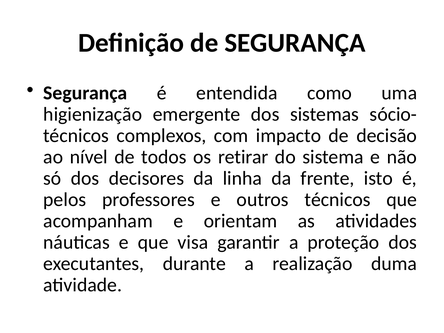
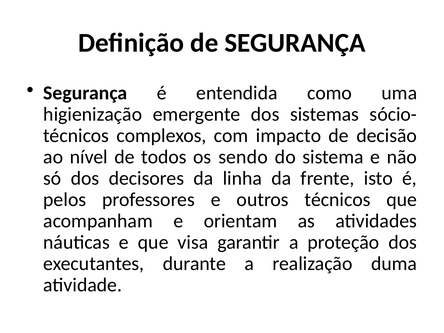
retirar: retirar -> sendo (243, 157)
